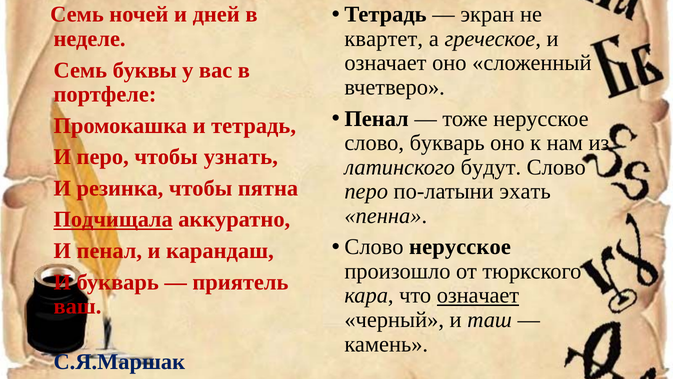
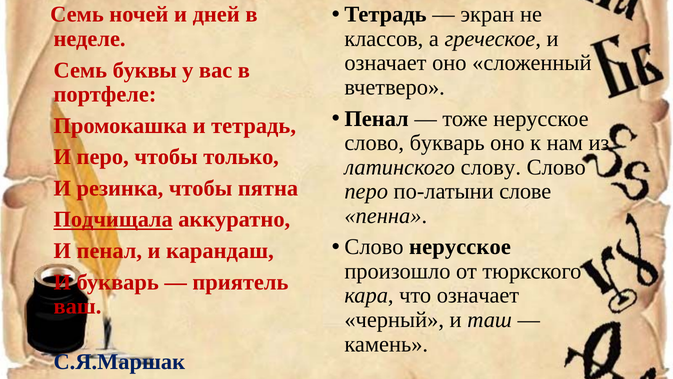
квартет: квартет -> классов (384, 39)
узнать: узнать -> только (241, 157)
будут: будут -> слову (491, 167)
эхать: эхать -> слове (525, 191)
означает underline: present -> none (478, 295)
